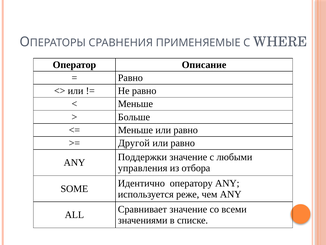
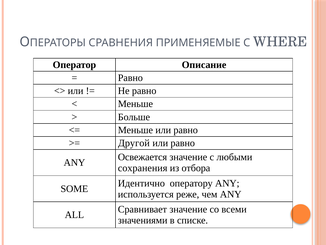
Поддержки: Поддержки -> Освежается (142, 157)
управления: управления -> сохранения (143, 168)
